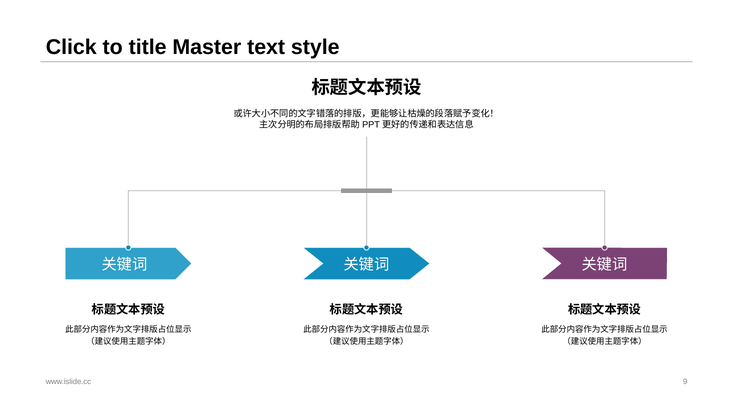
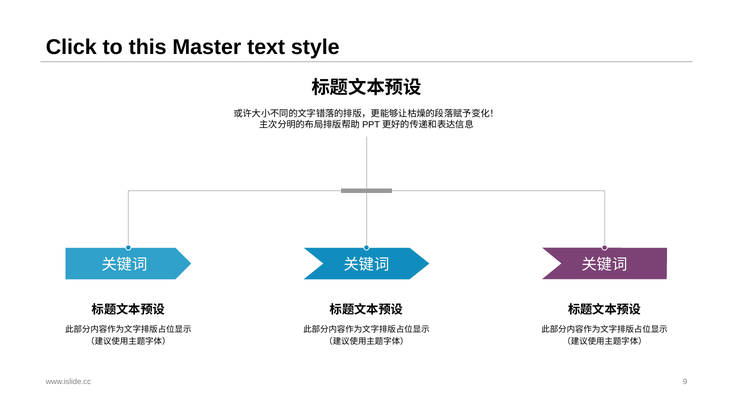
title: title -> this (148, 47)
